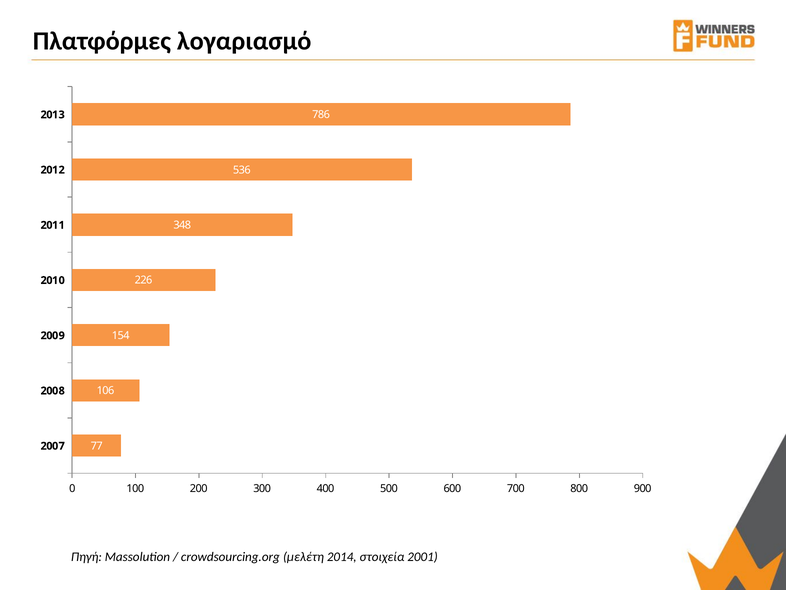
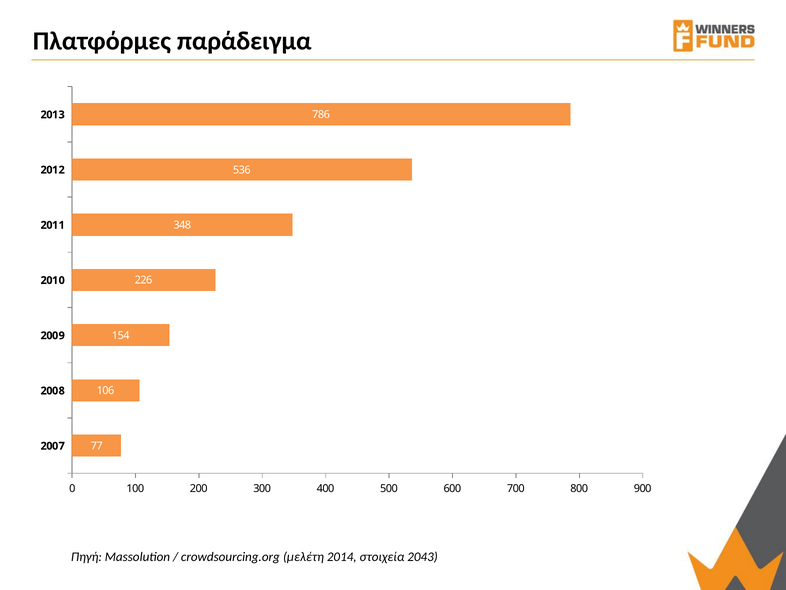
λογαριασμό: λογαριασμό -> παράδειγμα (244, 41)
2001: 2001 -> 2043 (423, 556)
